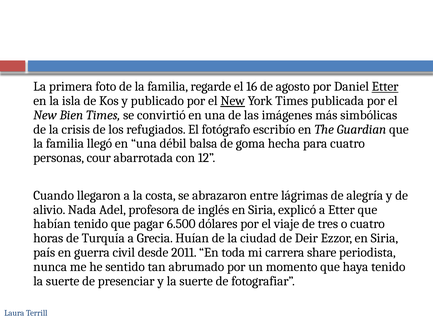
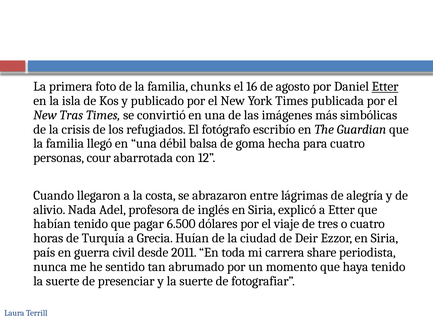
regarde: regarde -> chunks (211, 87)
New underline: present -> none (233, 101)
Bien: Bien -> Tras (71, 115)
